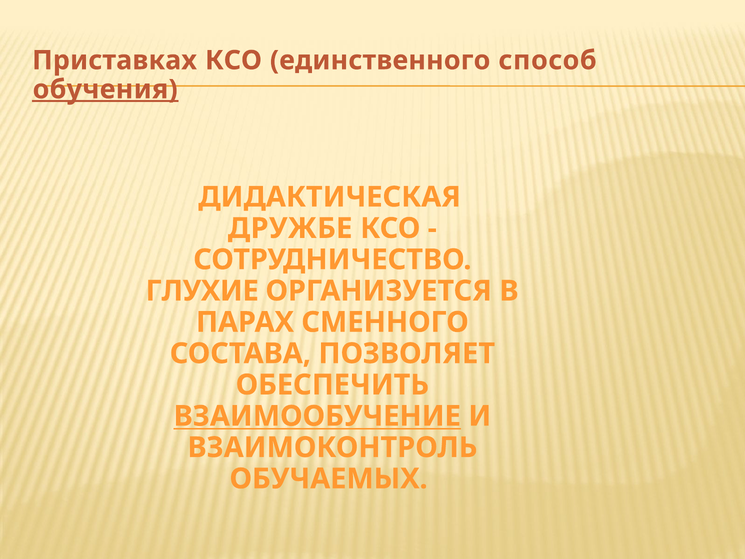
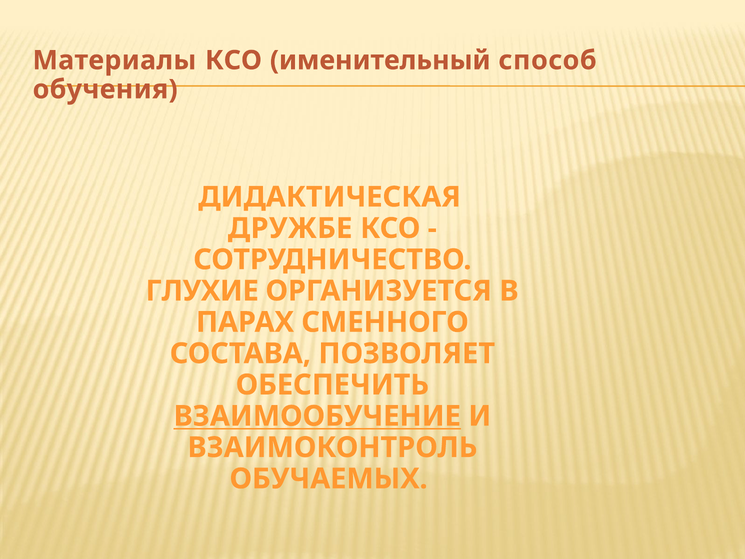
Приставках: Приставках -> Материалы (114, 60)
единственного: единственного -> именительный (380, 60)
обучения underline: present -> none (105, 89)
